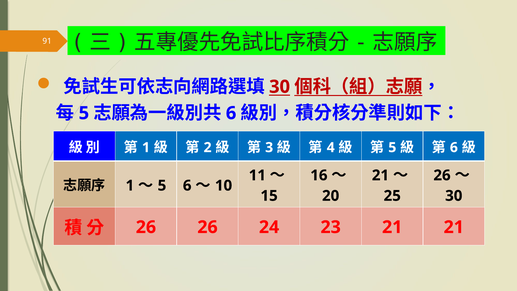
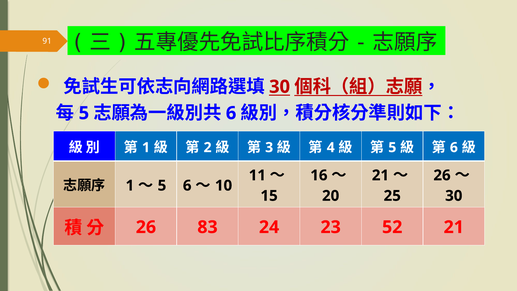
26 26: 26 -> 83 (207, 227)
23 21: 21 -> 52 (392, 227)
